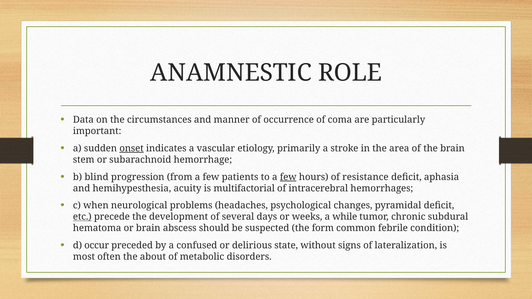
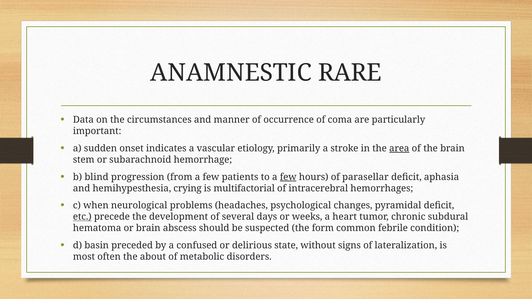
ROLE: ROLE -> RARE (350, 73)
onset underline: present -> none (132, 148)
area underline: none -> present (399, 148)
resistance: resistance -> parasellar (365, 177)
acuity: acuity -> crying (188, 188)
while: while -> heart (345, 217)
occur: occur -> basin (97, 246)
